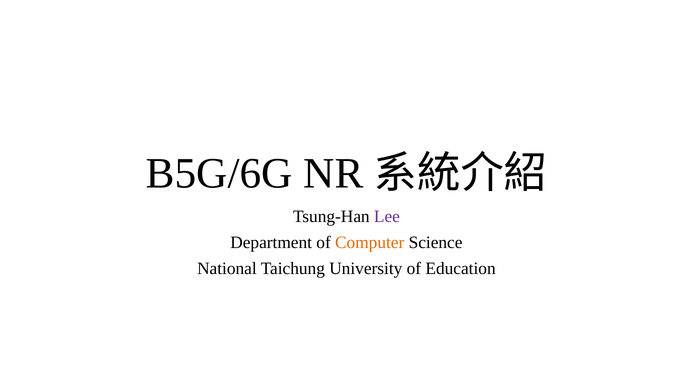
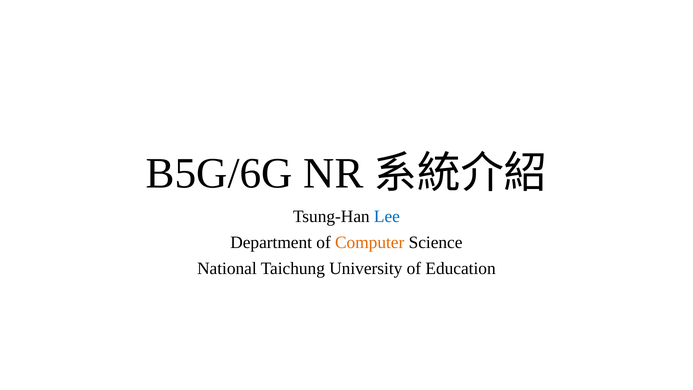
Lee colour: purple -> blue (387, 217)
